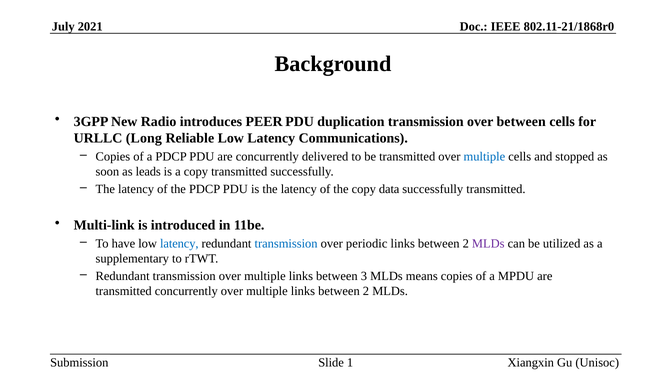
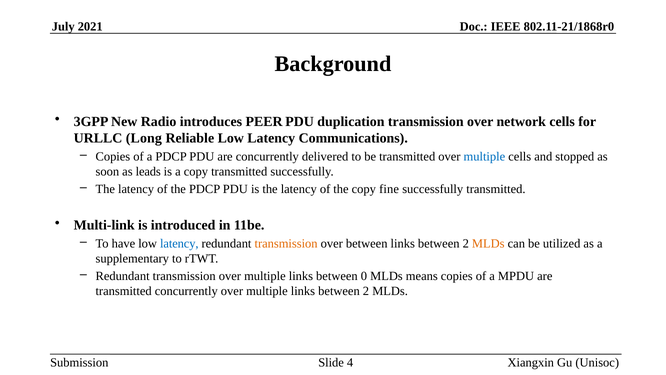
over between: between -> network (521, 122)
data: data -> fine (389, 189)
transmission colour: blue -> orange (286, 243)
over periodic: periodic -> between (367, 243)
MLDs colour: purple -> orange (488, 243)
3: 3 -> 0 (364, 276)
1: 1 -> 4 (350, 362)
